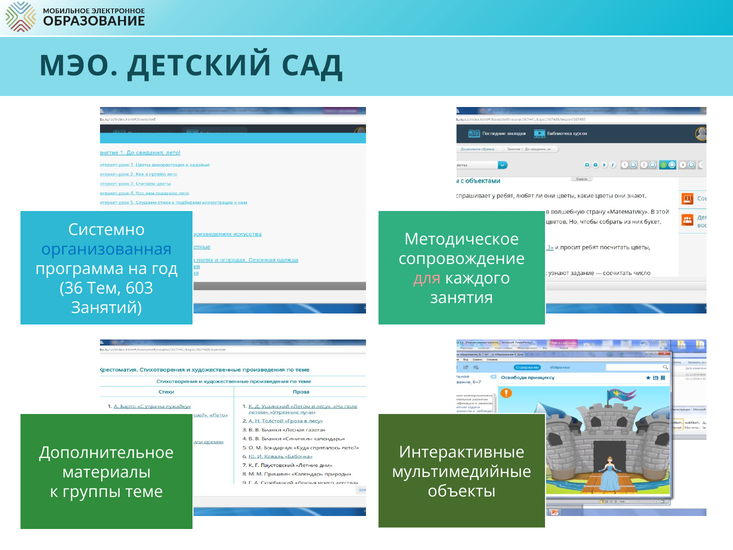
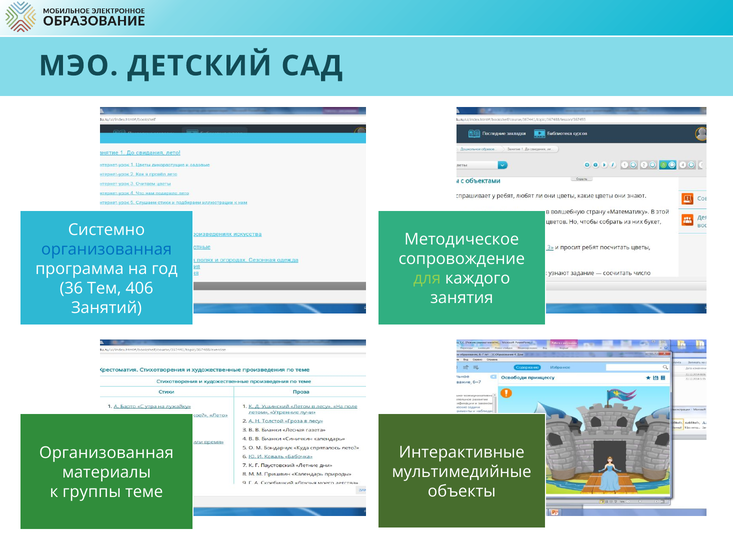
для colour: pink -> light green (427, 278)
603: 603 -> 406 (139, 288)
Дополнительное: Дополнительное -> Организованная (106, 453)
